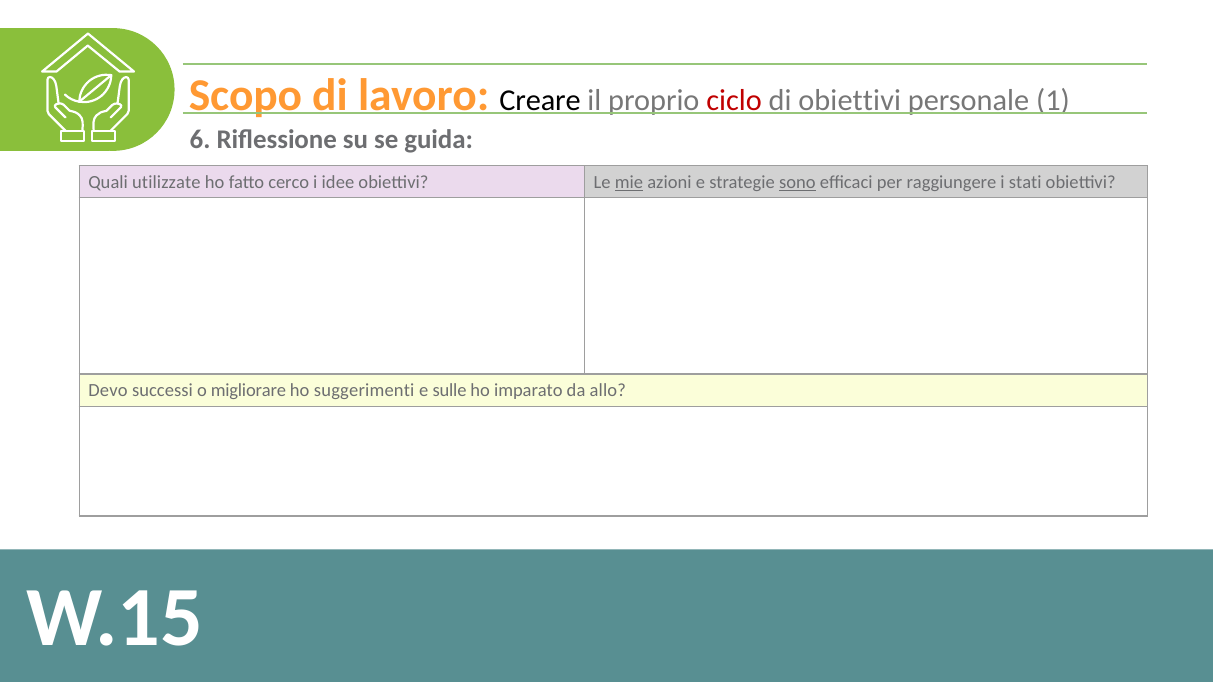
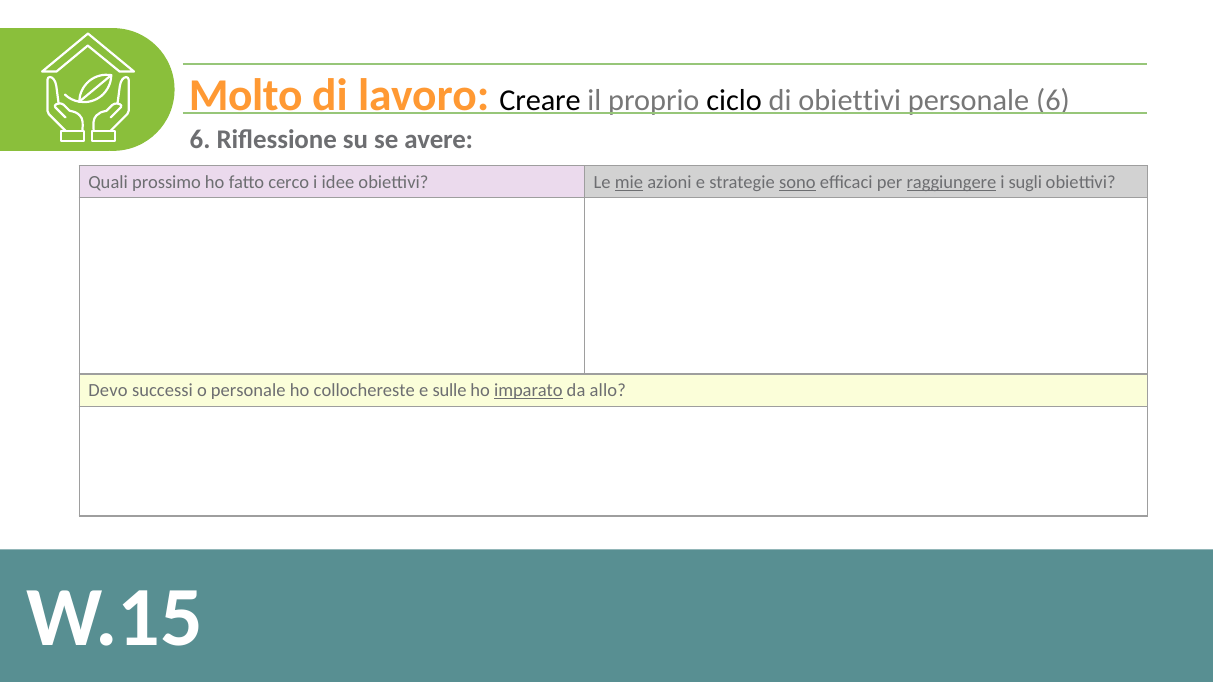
Scopo: Scopo -> Molto (246, 95)
ciclo colour: red -> black (734, 100)
personale 1: 1 -> 6 (1053, 100)
guida: guida -> avere (439, 140)
utilizzate: utilizzate -> prossimo (166, 182)
raggiungere underline: none -> present (951, 182)
stati: stati -> sugli (1025, 182)
o migliorare: migliorare -> personale (248, 390)
suggerimenti: suggerimenti -> collochereste (364, 390)
imparato underline: none -> present (528, 390)
